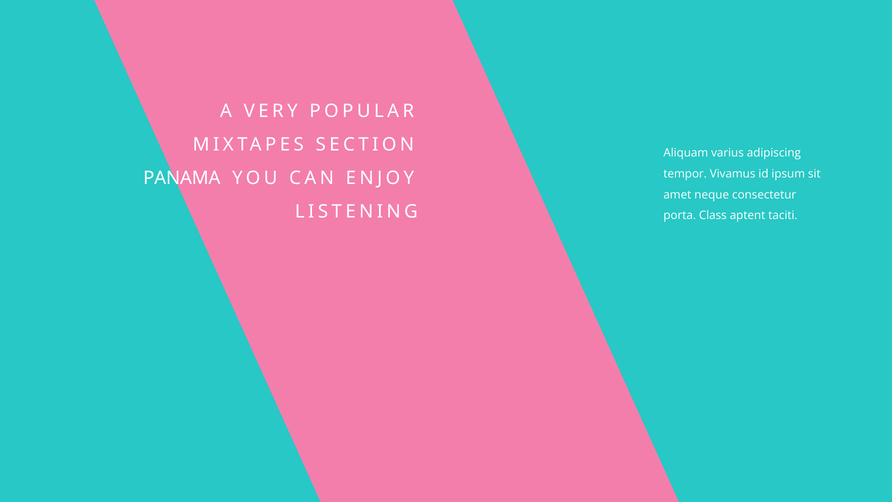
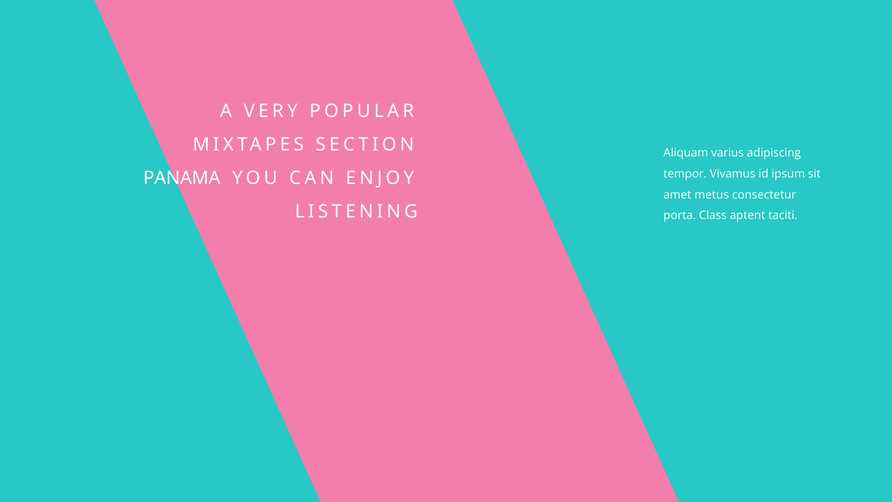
neque: neque -> metus (712, 195)
